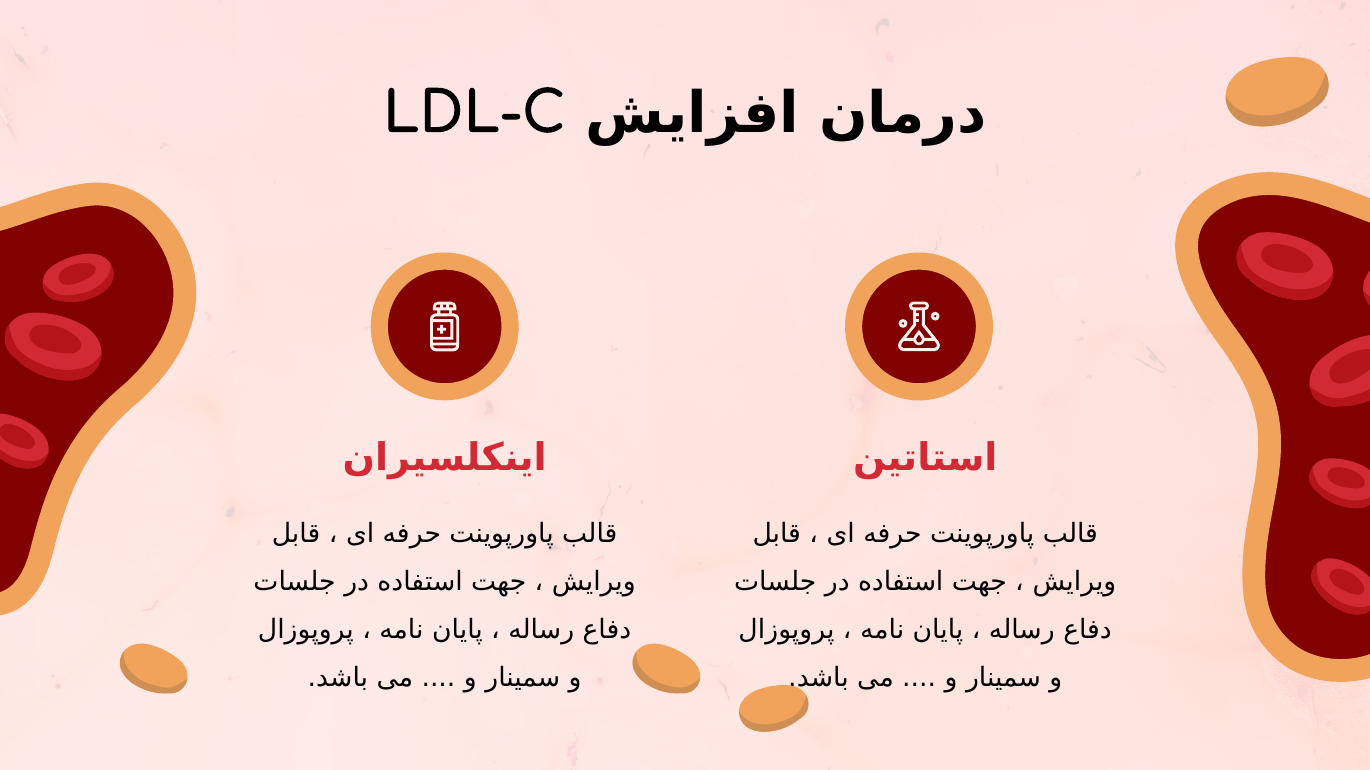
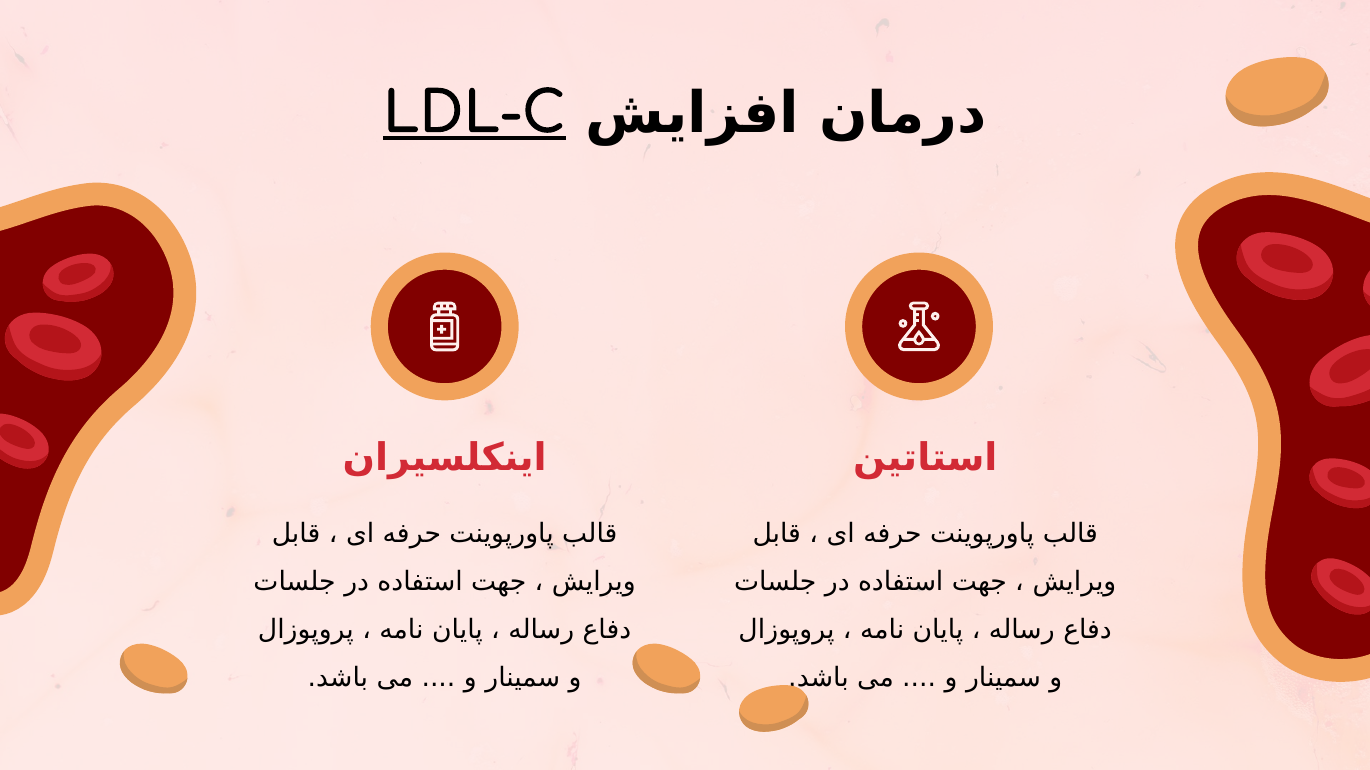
LDL-C underline: none -> present (474, 114)
